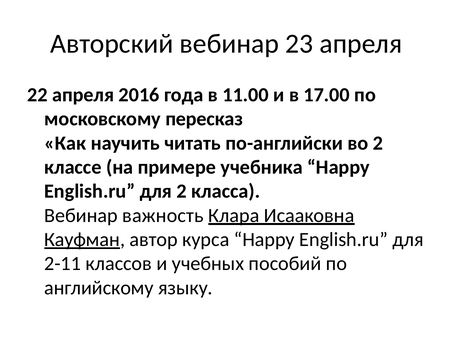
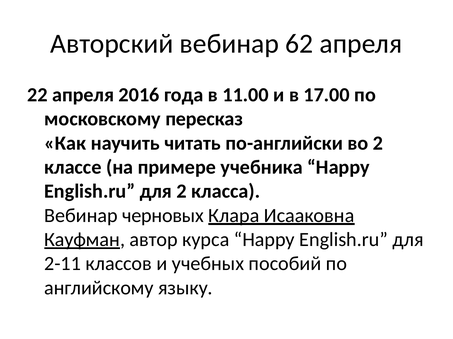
23: 23 -> 62 (299, 44)
важность: важность -> черновых (163, 216)
